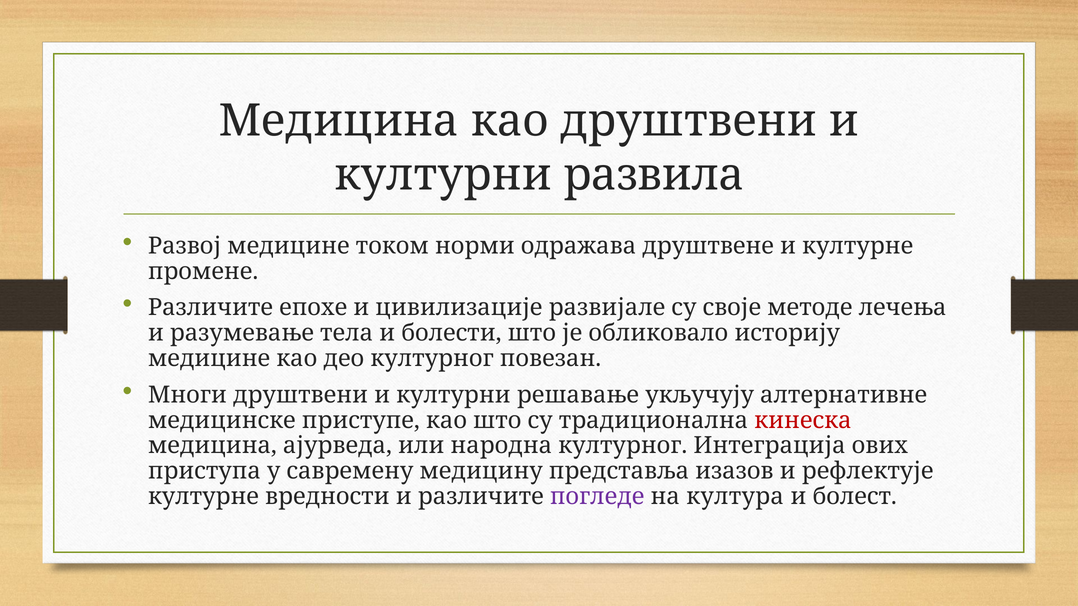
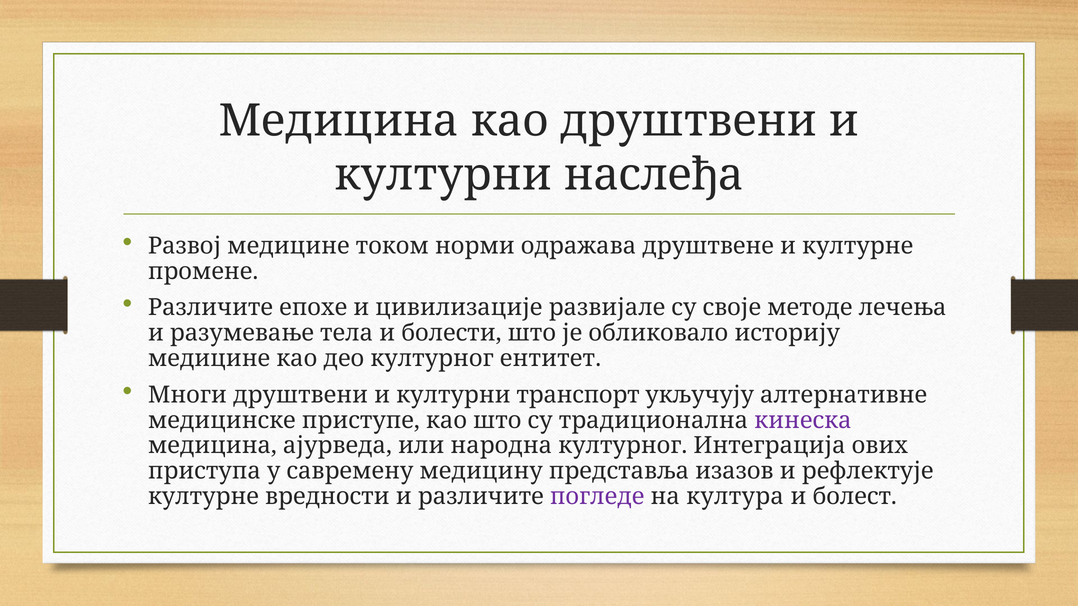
развила: развила -> наслеђа (654, 175)
повезан: повезан -> ентитет (550, 359)
решавање: решавање -> транспорт (578, 395)
кинеска colour: red -> purple (803, 420)
